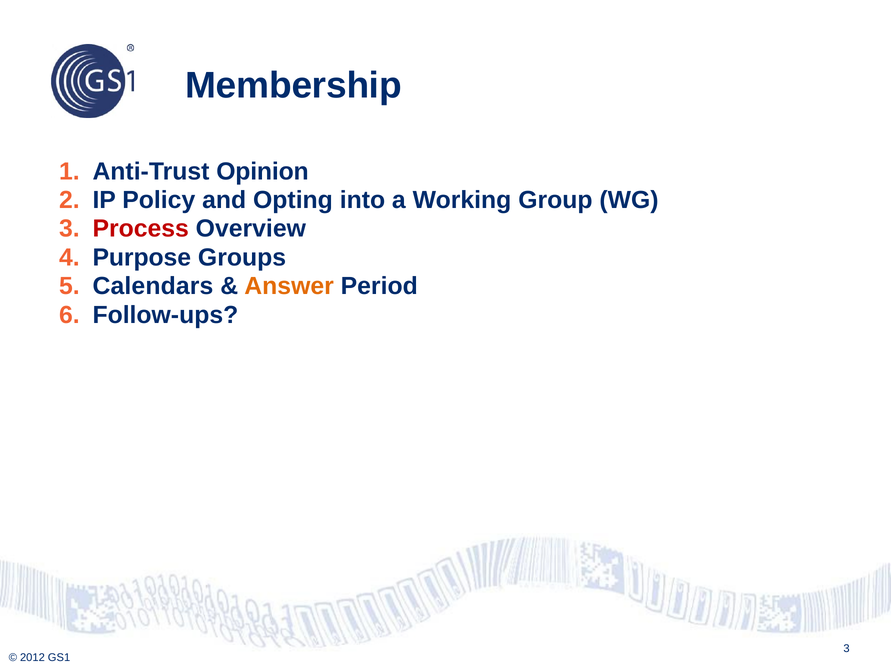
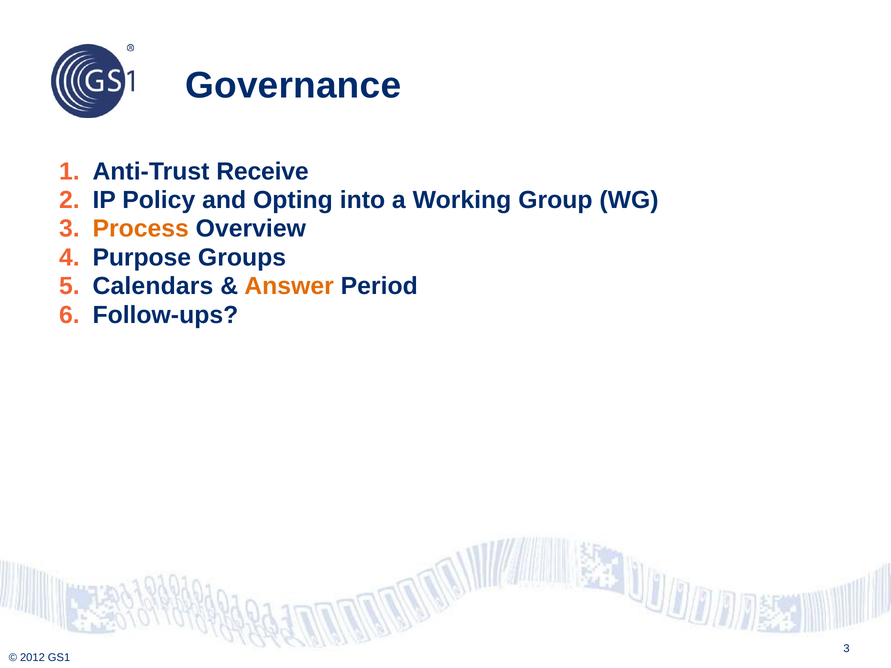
Membership: Membership -> Governance (293, 86)
Opinion: Opinion -> Receive (262, 171)
Process colour: red -> orange (141, 229)
